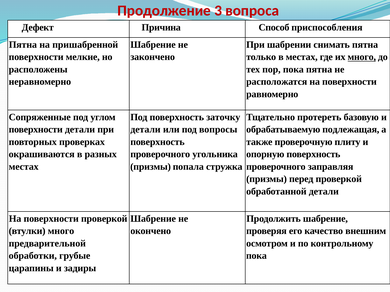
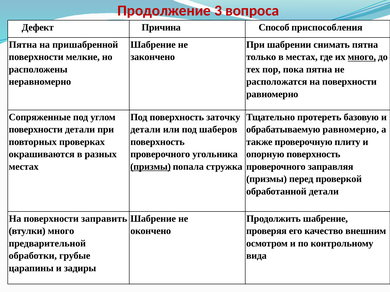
вопросы: вопросы -> шаберов (218, 130)
обрабатываемую подлежащая: подлежащая -> равномерно (351, 130)
призмы underline: none -> present (151, 167)
поверхности проверкой: проверкой -> заправить (104, 219)
пока: пока -> вида (256, 256)
